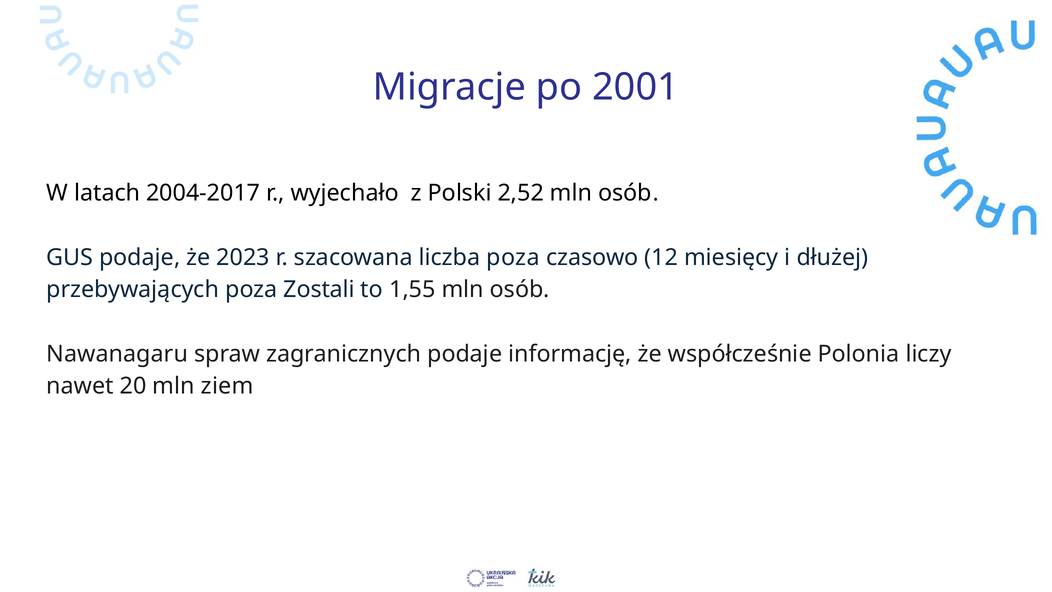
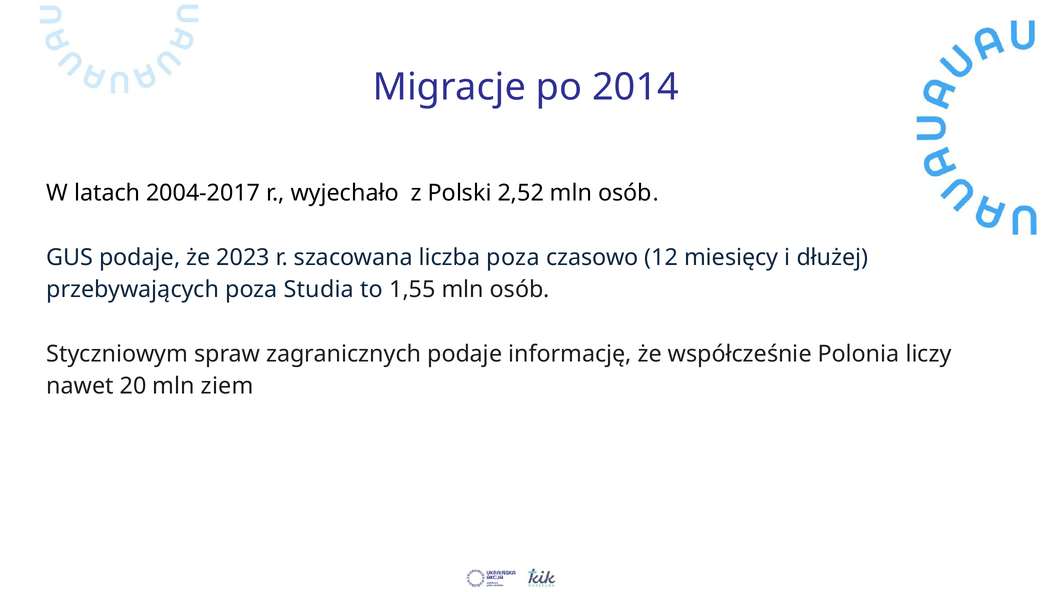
2001: 2001 -> 2014 (636, 87)
Zostali: Zostali -> Studia (319, 289)
Nawanagaru: Nawanagaru -> Styczniowym (117, 354)
